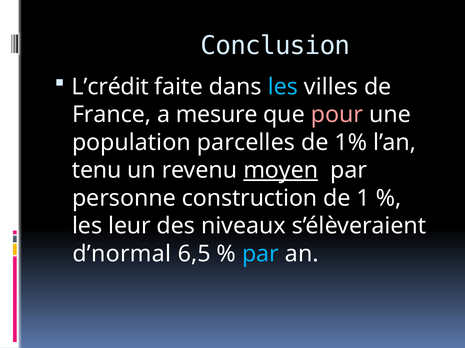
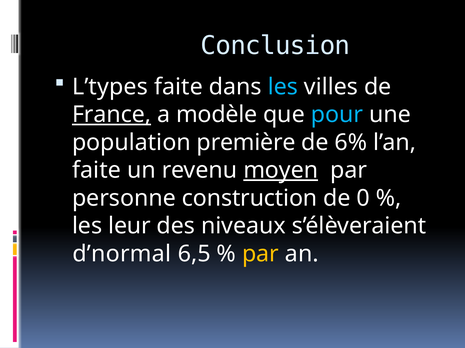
L’crédit: L’crédit -> L’types (110, 87)
France underline: none -> present (112, 115)
mesure: mesure -> modèle (217, 115)
pour colour: pink -> light blue (337, 115)
parcelles: parcelles -> première (246, 143)
1%: 1% -> 6% (351, 143)
tenu: tenu -> faite (96, 171)
1: 1 -> 0 (363, 198)
par colour: light blue -> yellow (260, 254)
